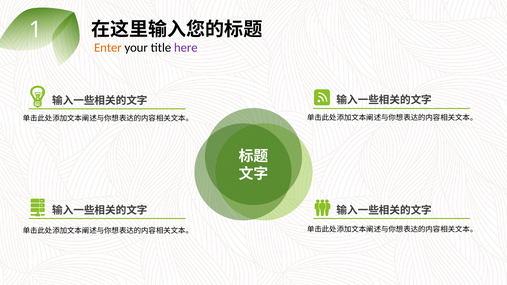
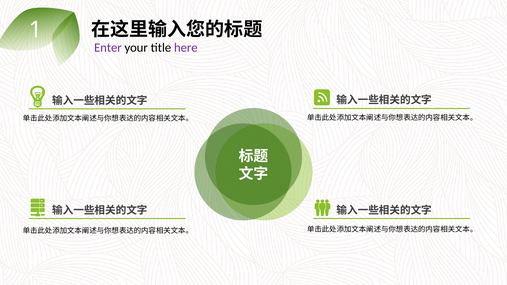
Enter colour: orange -> purple (108, 48)
